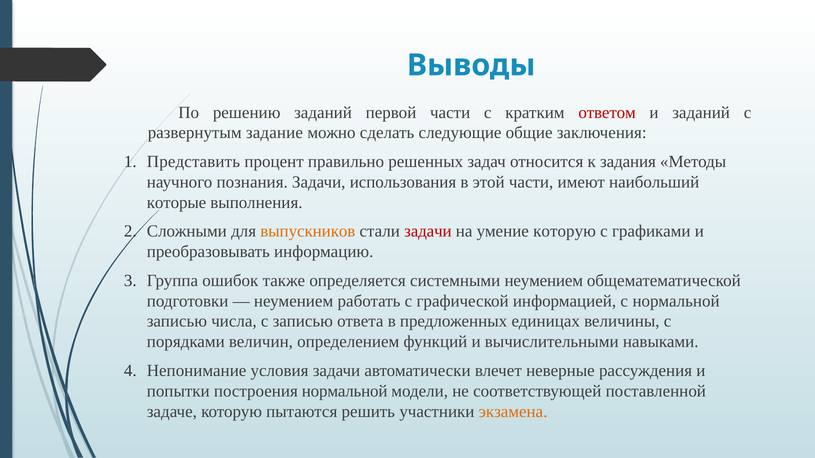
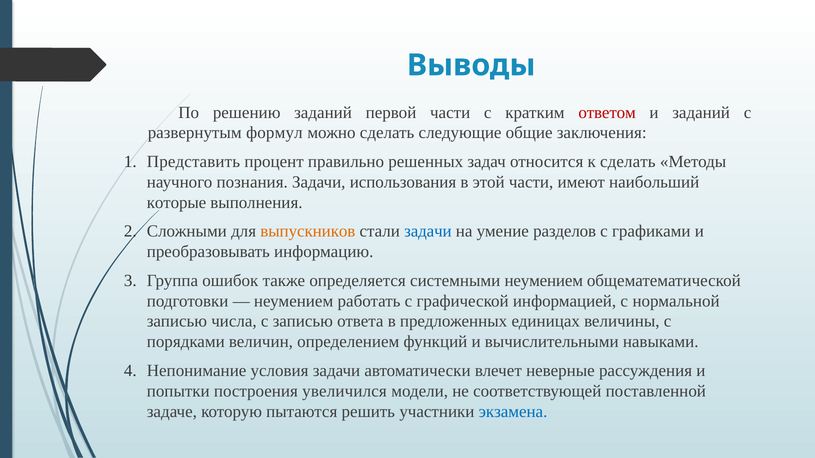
задание: задание -> формул (274, 133)
к задания: задания -> сделать (628, 162)
задачи colour: red -> blue (428, 232)
умение которую: которую -> разделов (565, 232)
построения нормальной: нормальной -> увеличился (344, 391)
экзамена colour: orange -> blue (513, 412)
